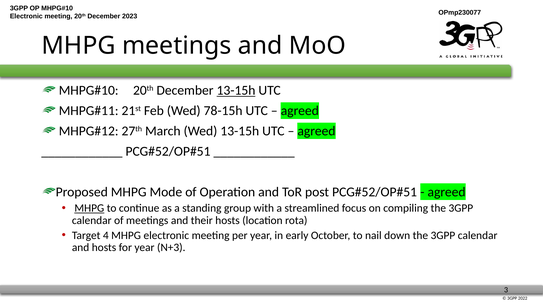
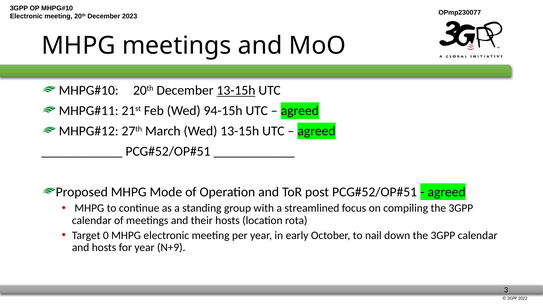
78-15h: 78-15h -> 94-15h (223, 111)
MHPG underline: present -> none (89, 208)
4: 4 -> 0 (106, 236)
N+3: N+3 -> N+9 (171, 248)
